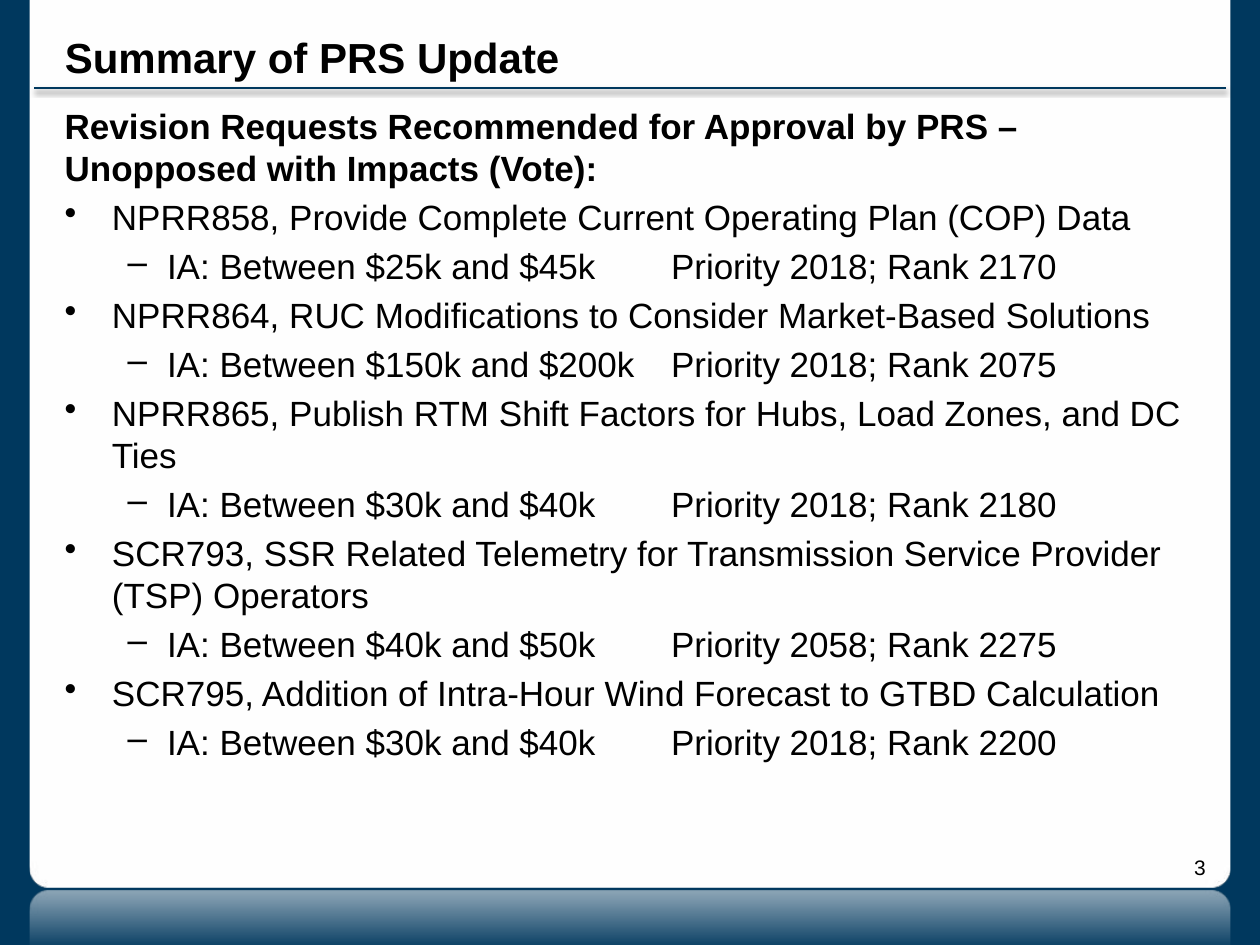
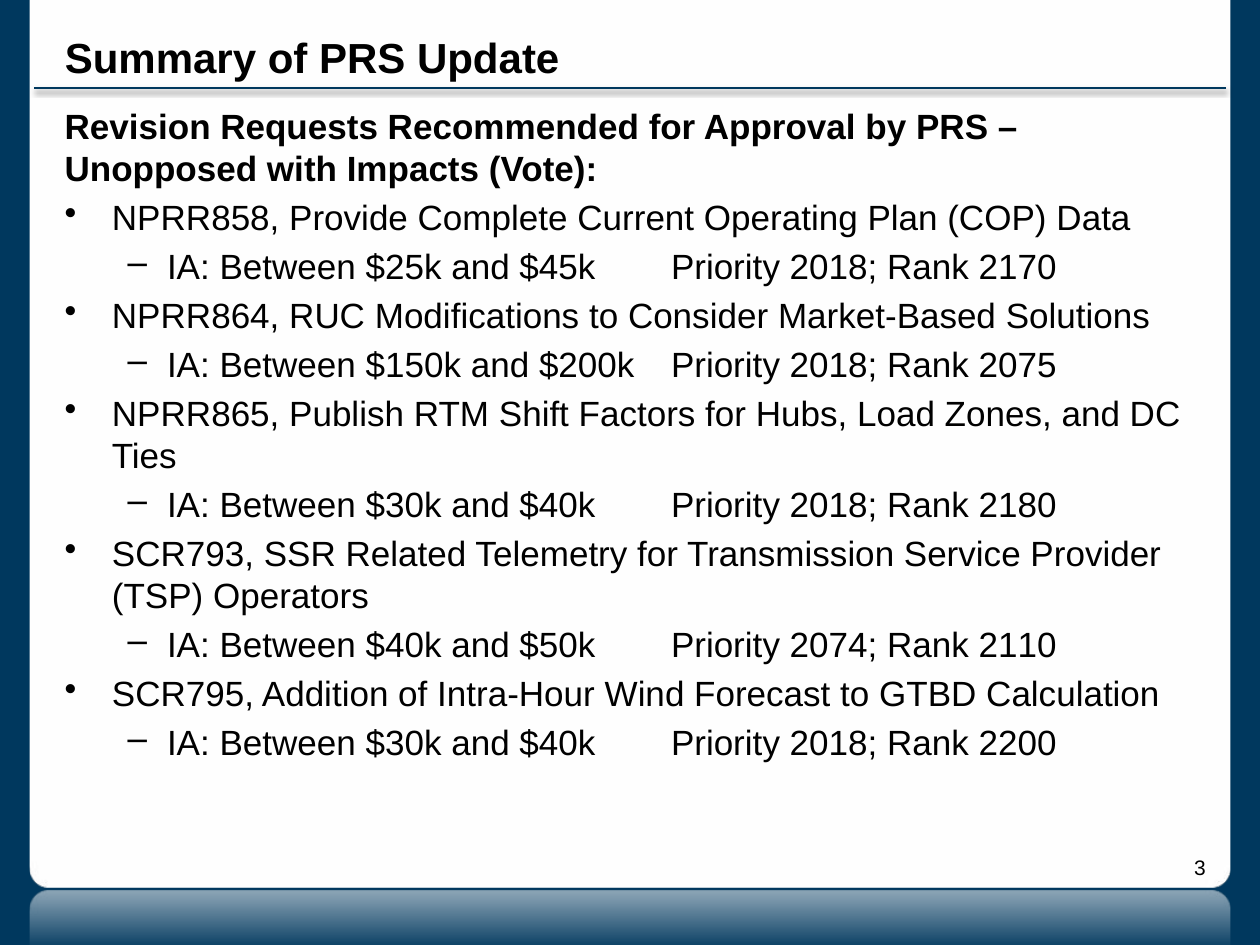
2058: 2058 -> 2074 (833, 646)
2275: 2275 -> 2110 (1018, 646)
